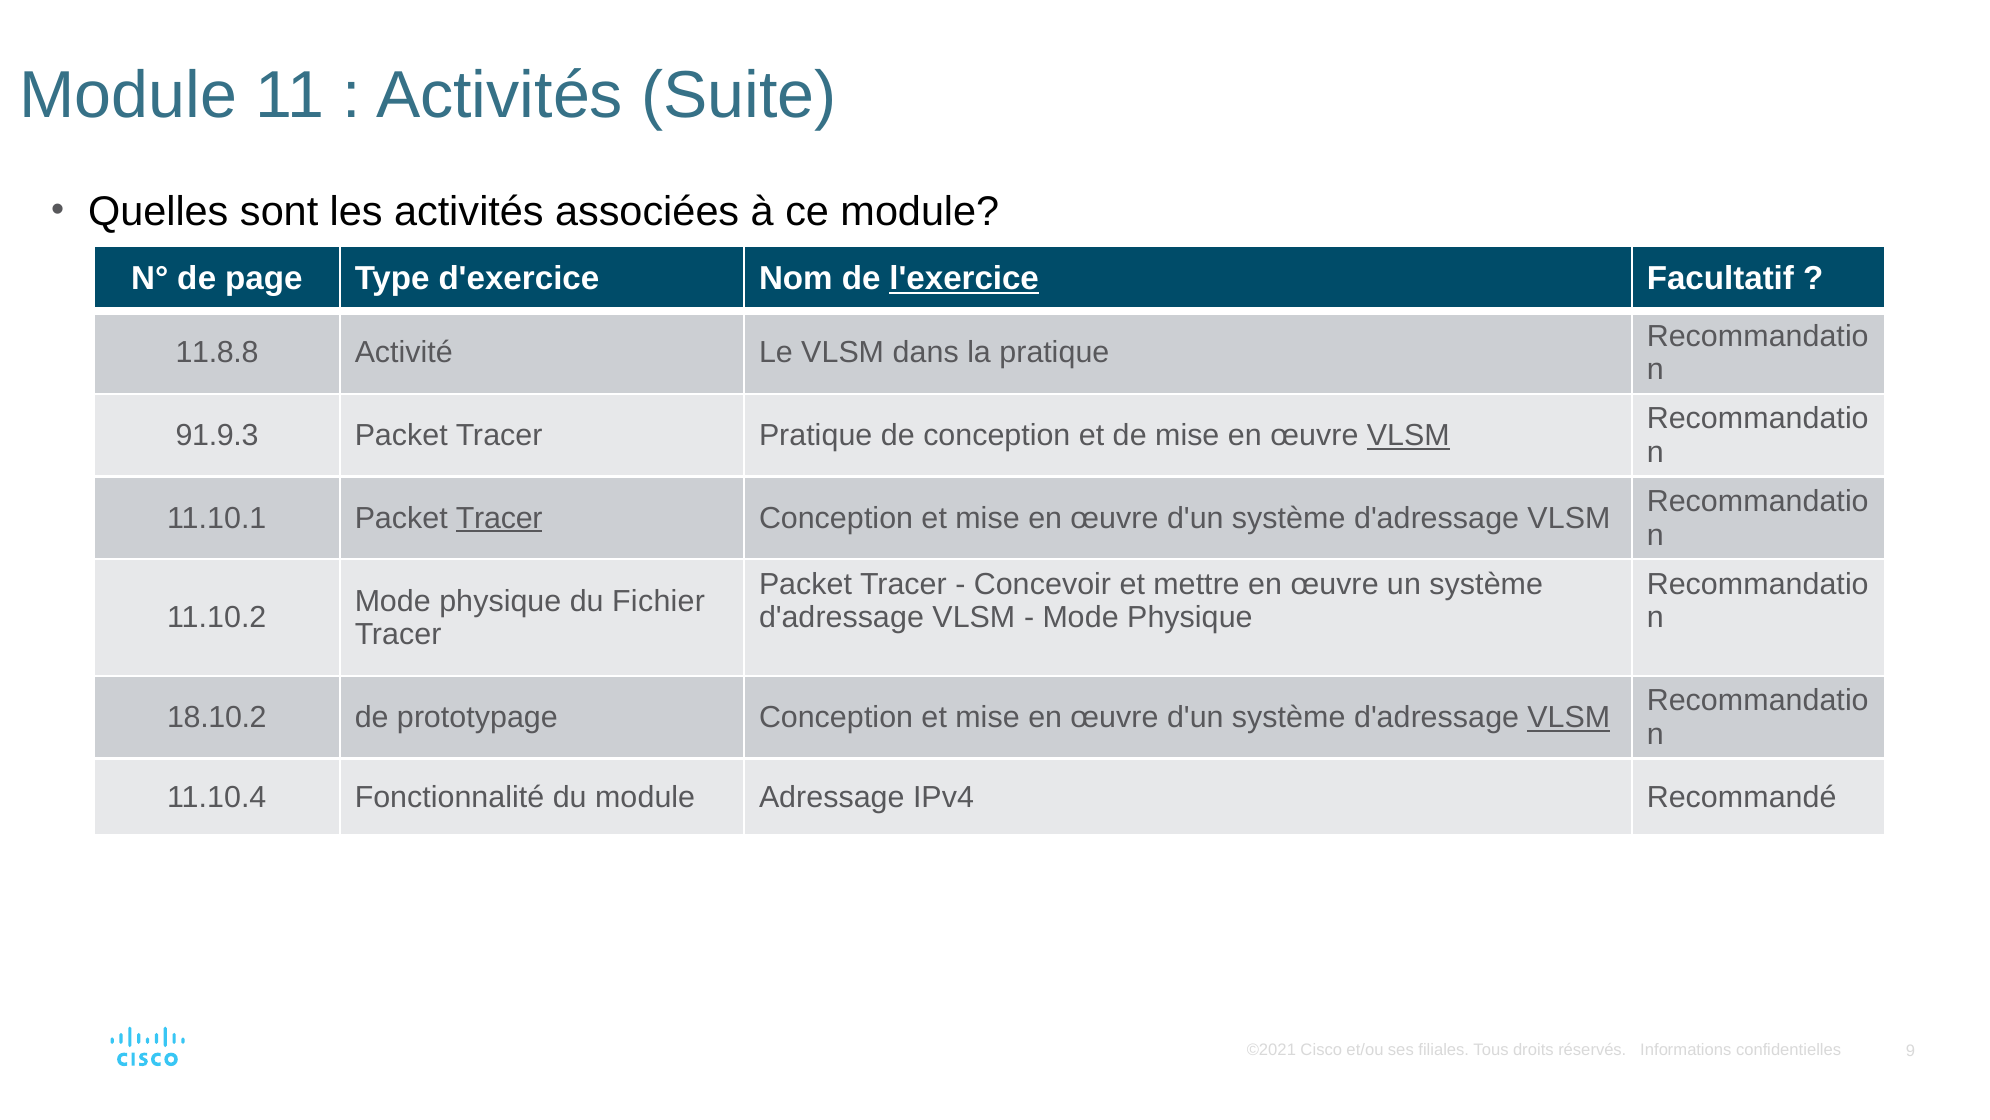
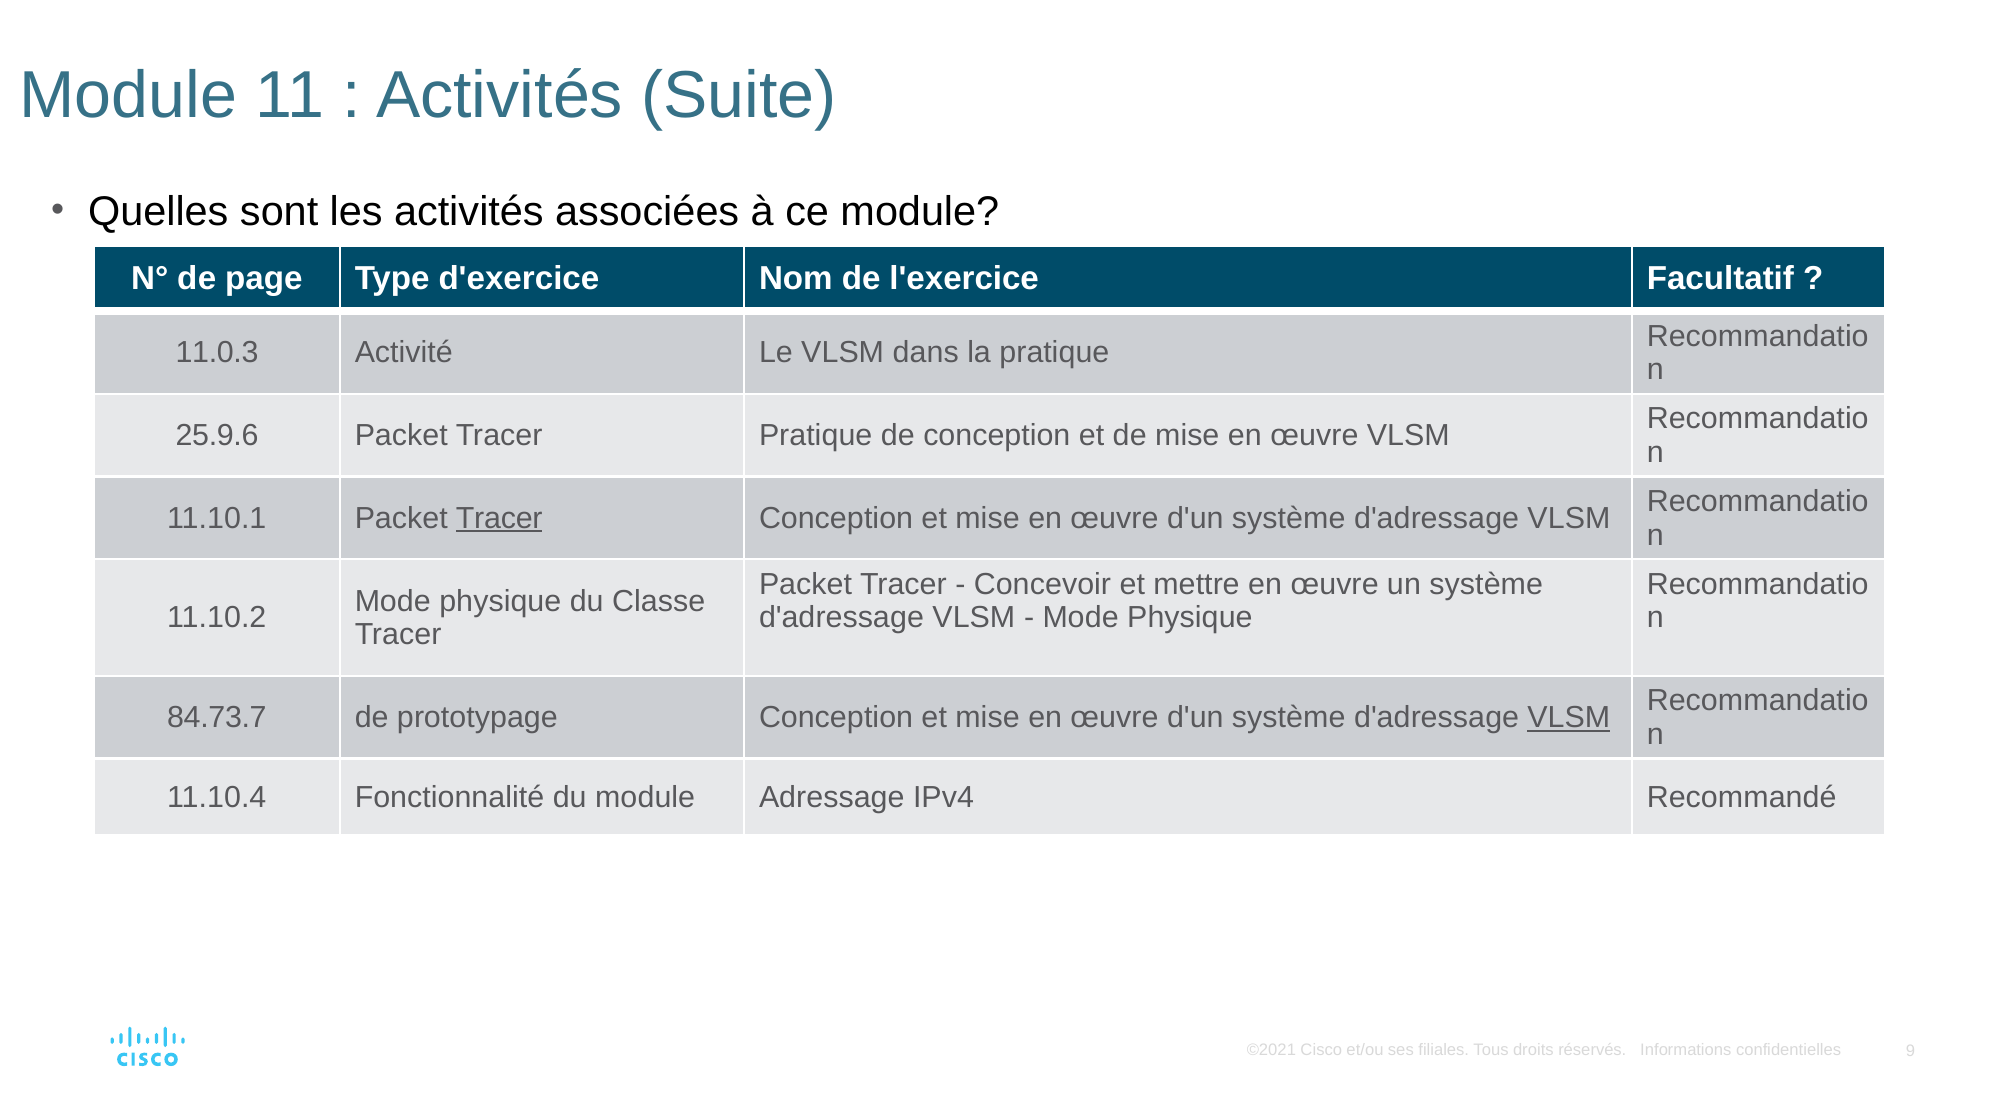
l'exercice underline: present -> none (964, 279)
11.8.8: 11.8.8 -> 11.0.3 (217, 353)
91.9.3: 91.9.3 -> 25.9.6 (217, 435)
VLSM underline: present -> none (1408, 435)
Fichier: Fichier -> Classe (659, 601)
18.10.2: 18.10.2 -> 84.73.7 (217, 717)
